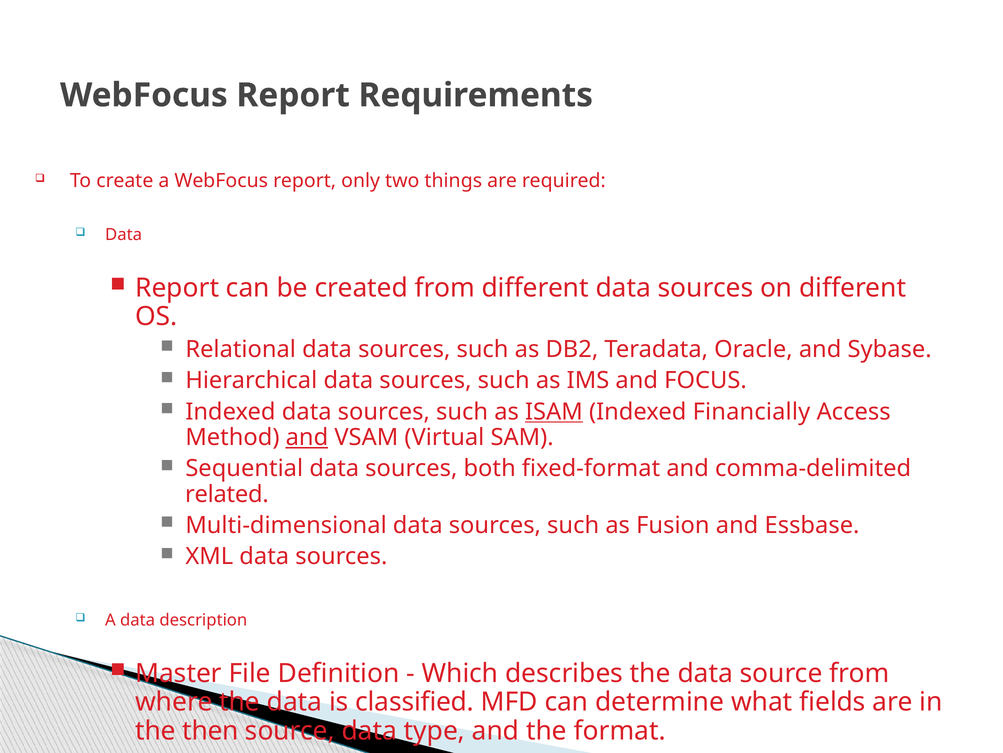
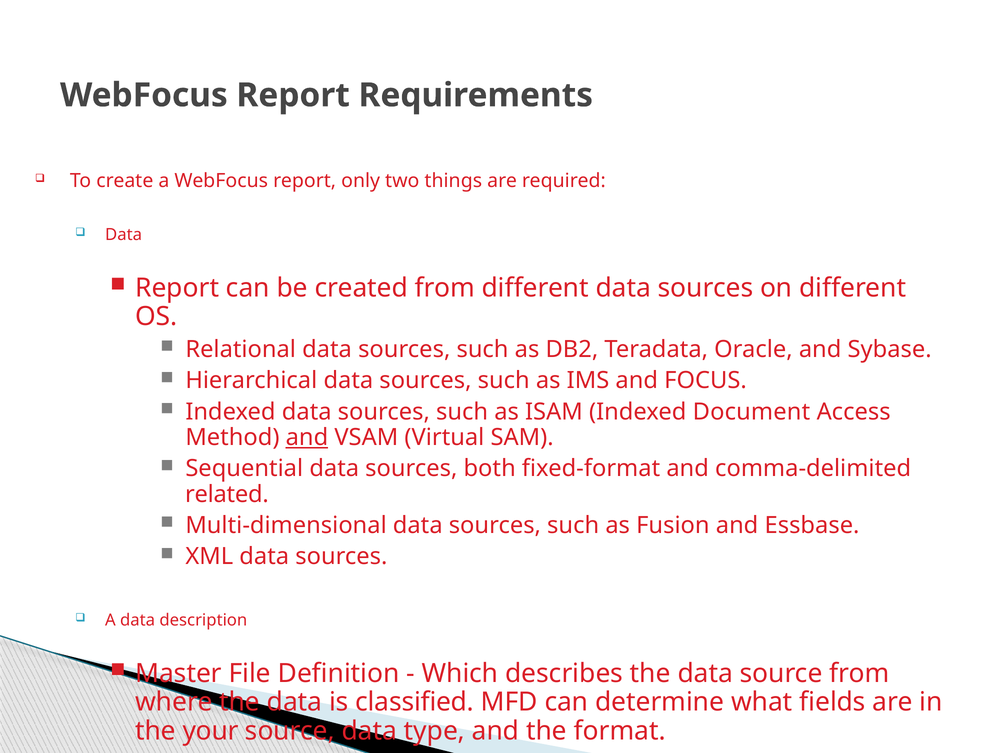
ISAM underline: present -> none (554, 411)
Financially: Financially -> Document (751, 411)
then: then -> your (211, 730)
